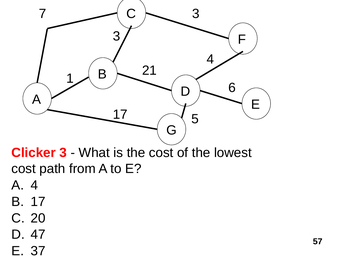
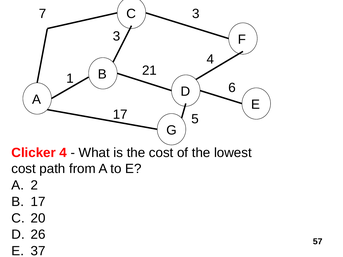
Clicker 3: 3 -> 4 (63, 153)
A 4: 4 -> 2 (34, 185)
47: 47 -> 26 (38, 235)
